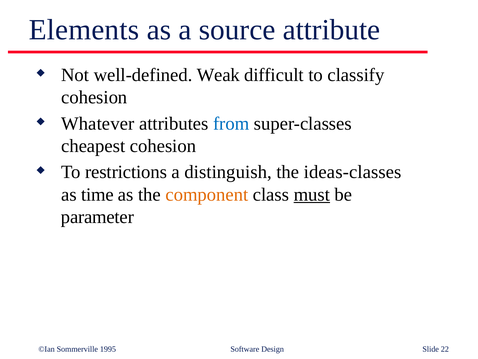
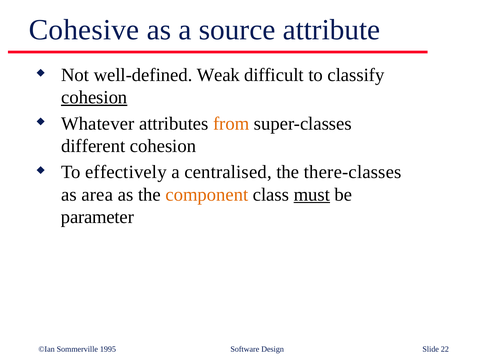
Elements: Elements -> Cohesive (84, 30)
cohesion underline: none -> present (94, 97)
from colour: blue -> orange (231, 123)
cheapest: cheapest -> different (93, 146)
restrictions: restrictions -> effectively (126, 172)
distinguish: distinguish -> centralised (228, 172)
ideas-classes: ideas-classes -> there-classes (353, 172)
time: time -> area (97, 194)
